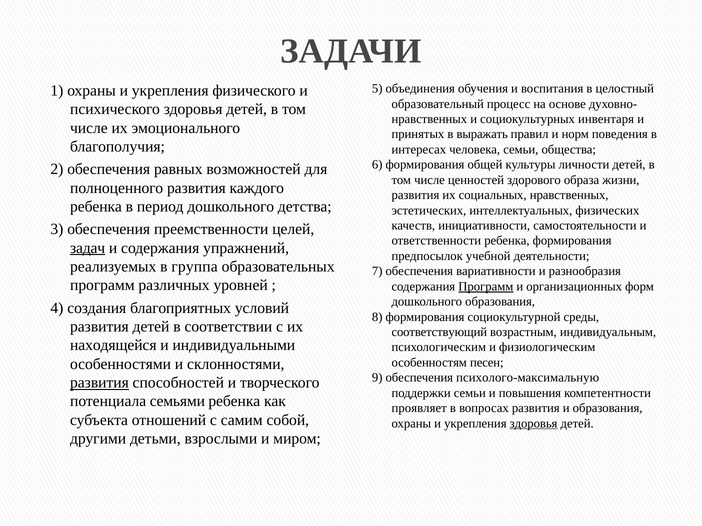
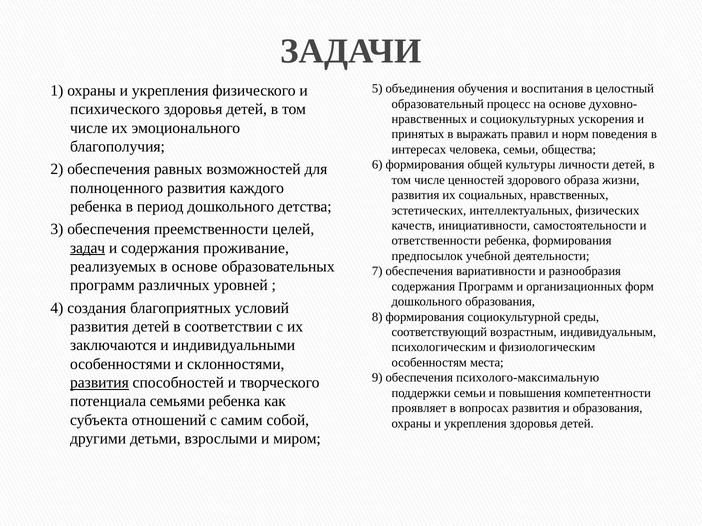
инвентаря: инвентаря -> ускорения (606, 119)
упражнений: упражнений -> проживание (246, 248)
в группа: группа -> основе (195, 267)
Программ underline: present -> none (486, 287)
находящейся: находящейся -> заключаются (113, 346)
песен: песен -> места (487, 363)
здоровья underline: present -> none (534, 424)
